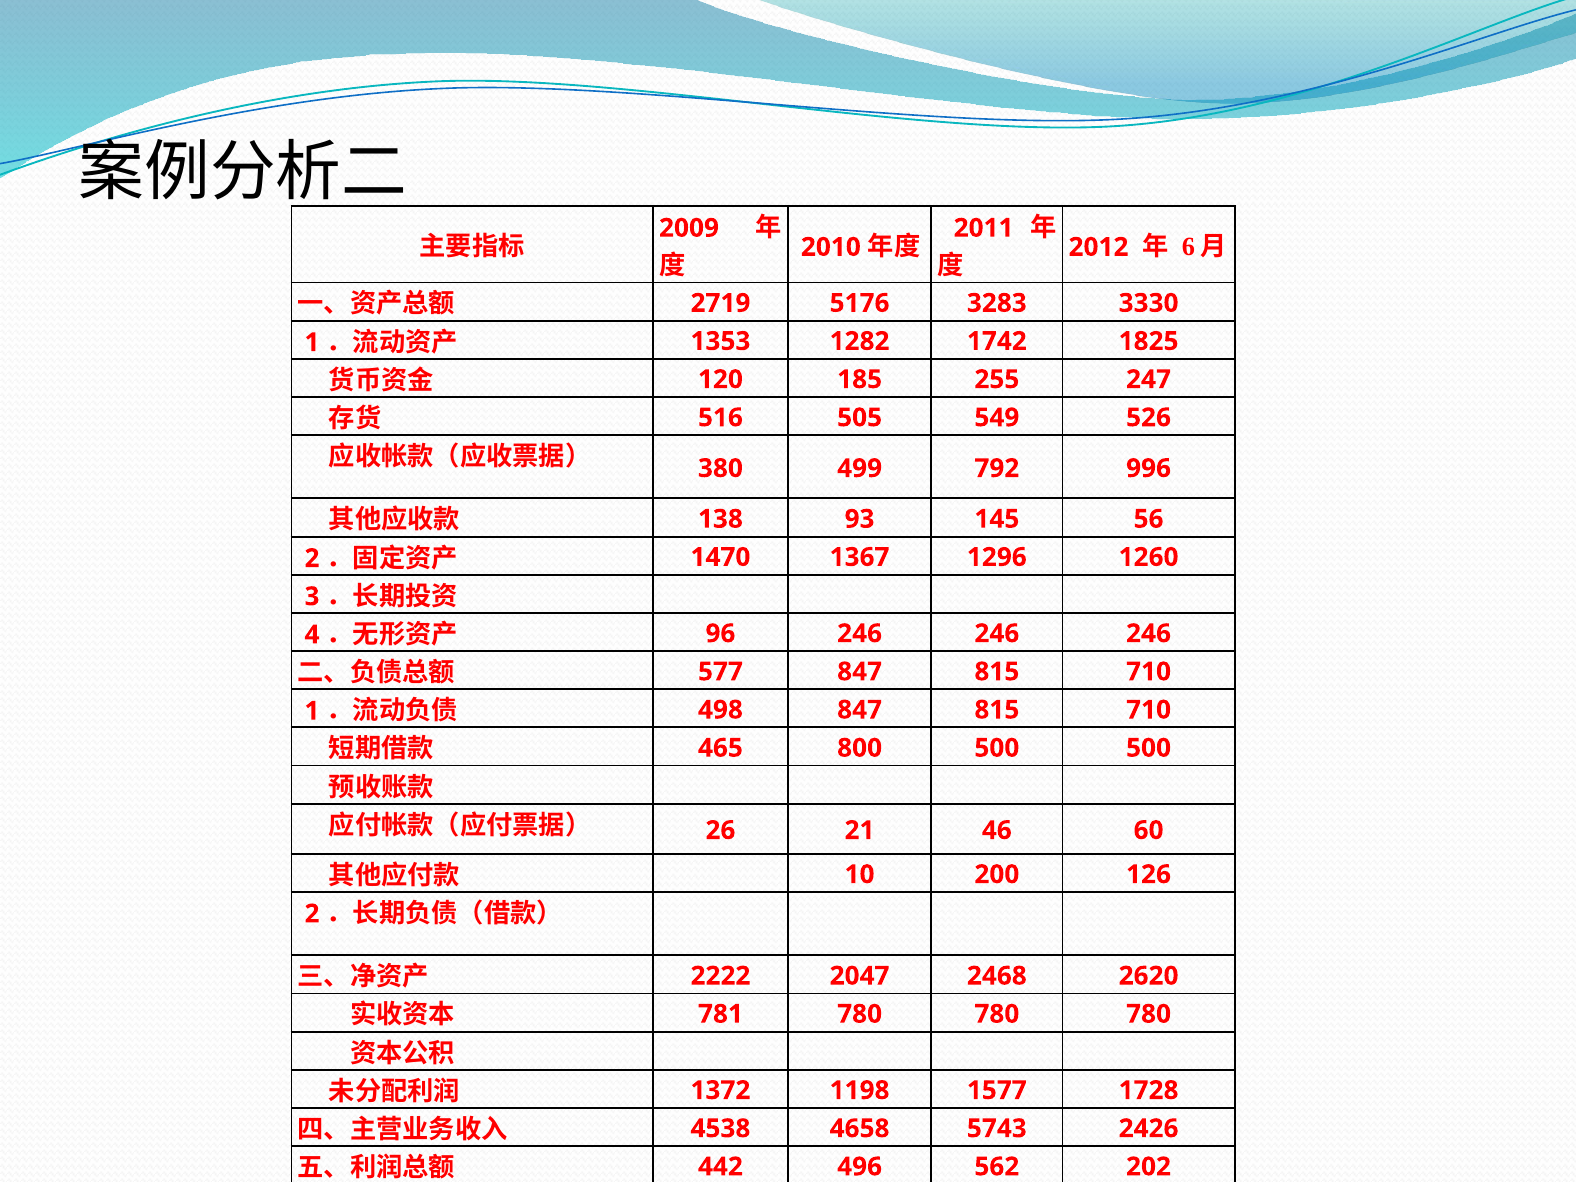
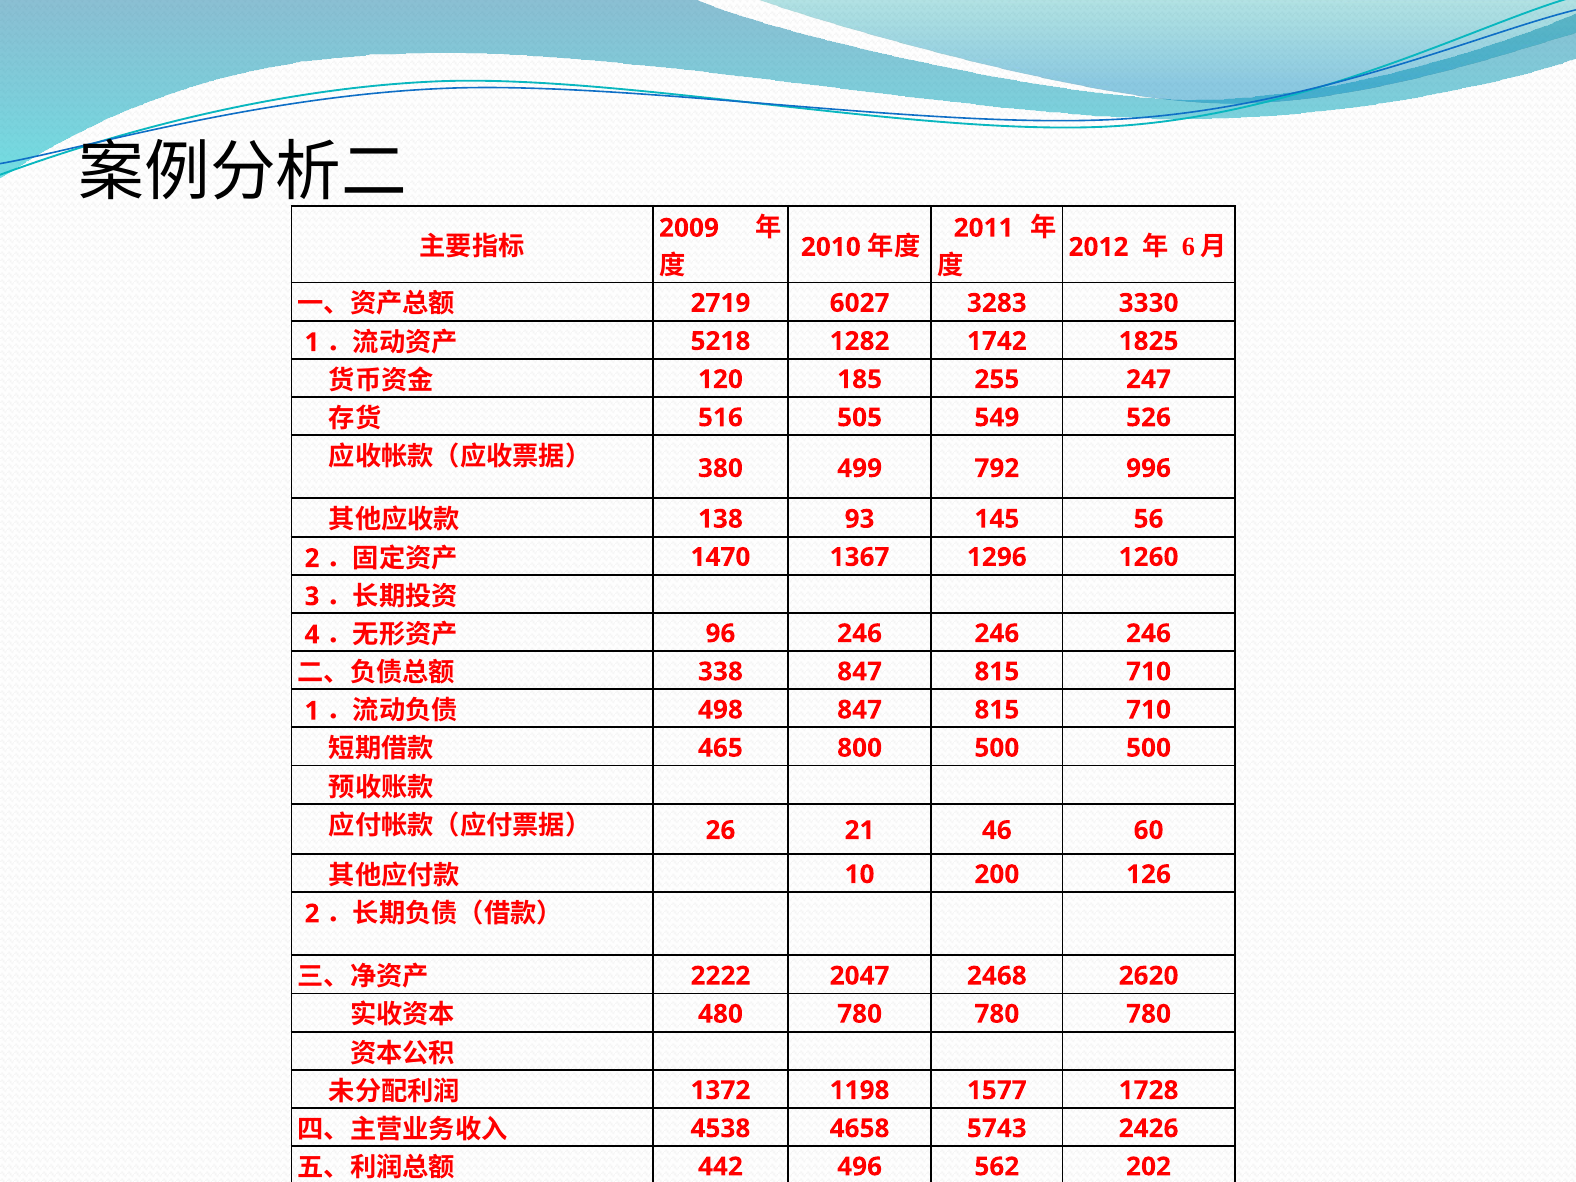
5176: 5176 -> 6027 (860, 303)
1353: 1353 -> 5218 (720, 341)
577: 577 -> 338 (720, 672)
781: 781 -> 480 (720, 1014)
